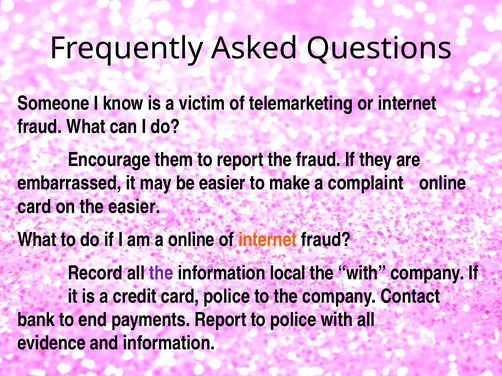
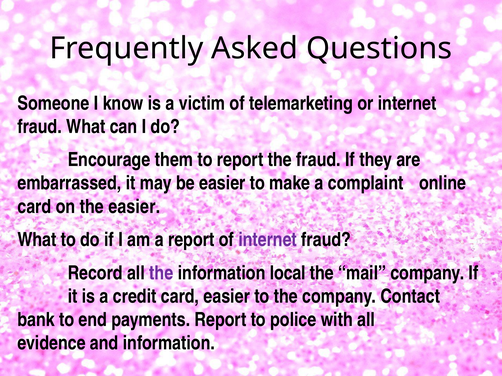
a online: online -> report (191, 240)
internet colour: orange -> purple (268, 240)
the with: with -> mail (362, 273)
card police: police -> easier (227, 297)
